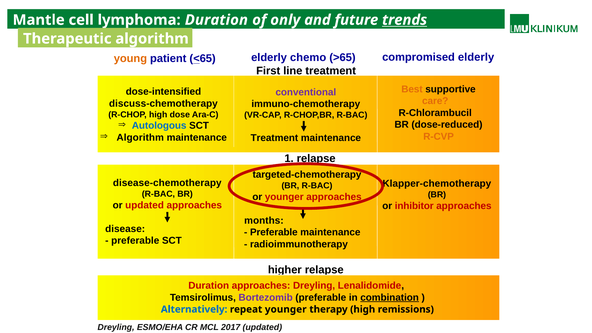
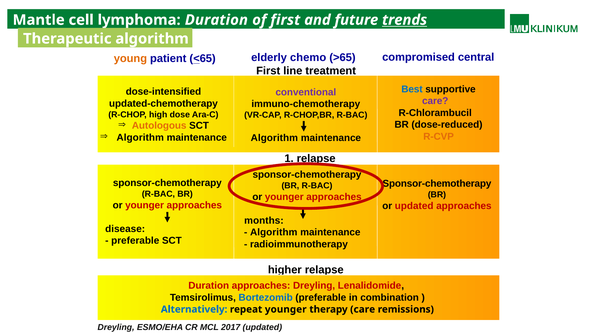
of only: only -> first (285, 20)
compromised elderly: elderly -> central (476, 57)
Best colour: orange -> blue (412, 89)
care colour: orange -> purple (435, 101)
discuss-chemotherapy: discuss-chemotherapy -> updated-chemotherapy (163, 104)
Autologous colour: blue -> orange (159, 126)
Treatment: Treatment -> Algorithm (274, 138)
targeted-chemotherapy: targeted-chemotherapy -> sponsor-chemotherapy (307, 175)
disease-chemotherapy: disease-chemotherapy -> sponsor-chemotherapy (167, 183)
Klapper-chemotherapy: Klapper-chemotherapy -> Sponsor-chemotherapy (437, 184)
updated: updated -> younger (145, 205)
or inhibitor: inhibitor -> updated (414, 206)
Preferable: Preferable -> Algorithm (274, 232)
Bortezomib colour: purple -> blue (266, 297)
combination underline: present -> none (390, 297)
therapy high: high -> care (363, 309)
